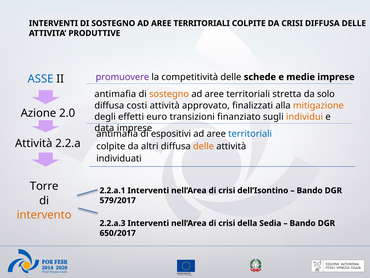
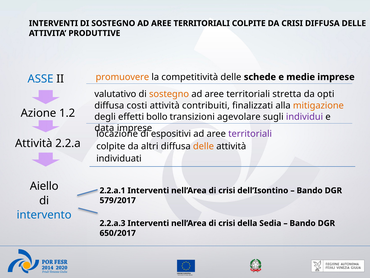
promuovere colour: purple -> orange (122, 77)
antimafia: antimafia -> valutativo (115, 94)
solo: solo -> opti (326, 94)
approvato: approvato -> contribuiti (206, 105)
2.0: 2.0 -> 1.2 (67, 113)
euro: euro -> bollo (157, 117)
finanziato: finanziato -> agevolare (239, 117)
individui colour: orange -> purple (305, 117)
antimafia: antimafia -> locazione (117, 134)
territoriali colour: blue -> purple (250, 134)
Torre: Torre -> Aiello (44, 186)
intervento colour: orange -> blue (44, 215)
